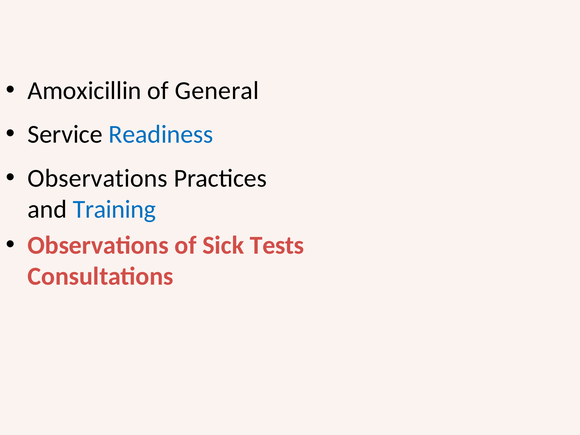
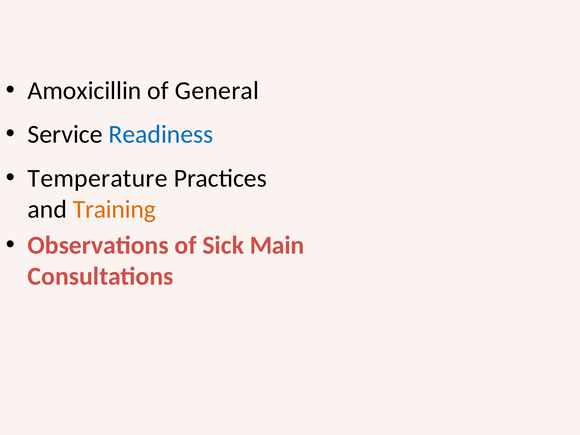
Observations: Observations -> Temperature (98, 178)
Training colour: blue -> orange (114, 209)
Tests: Tests -> Main (277, 245)
